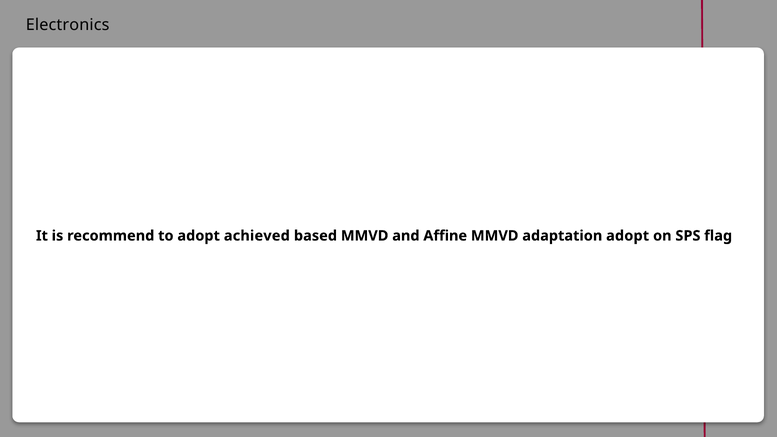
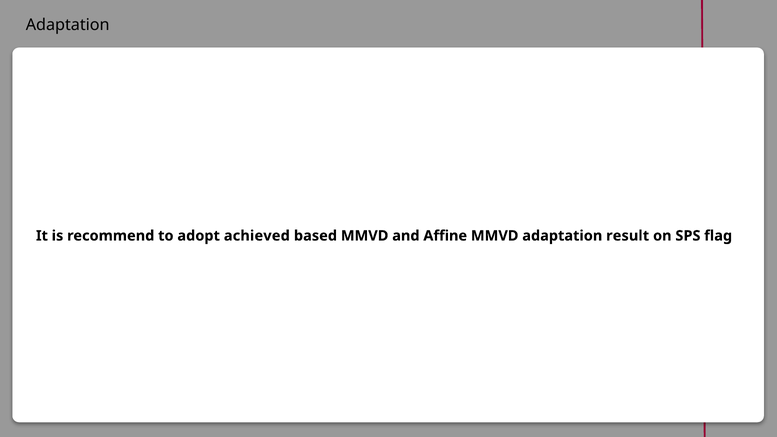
Electronics: Electronics -> Adaptation (68, 25)
adaptation adopt: adopt -> result (628, 236)
